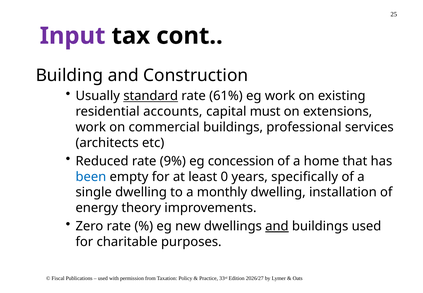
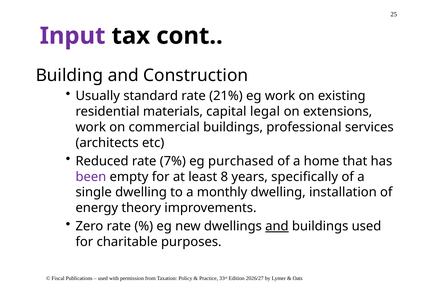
standard underline: present -> none (151, 96)
61%: 61% -> 21% (226, 96)
accounts: accounts -> materials (173, 112)
must: must -> legal (265, 112)
9%: 9% -> 7% (173, 161)
concession: concession -> purchased (241, 161)
been colour: blue -> purple (91, 177)
0: 0 -> 8 (224, 177)
